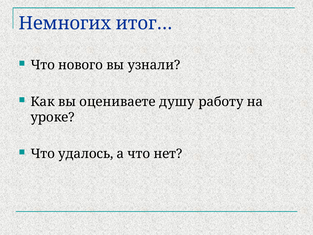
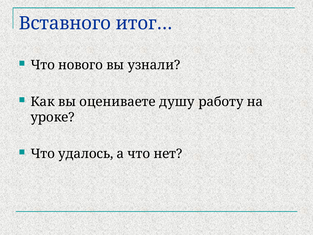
Немногих: Немногих -> Вставного (65, 23)
